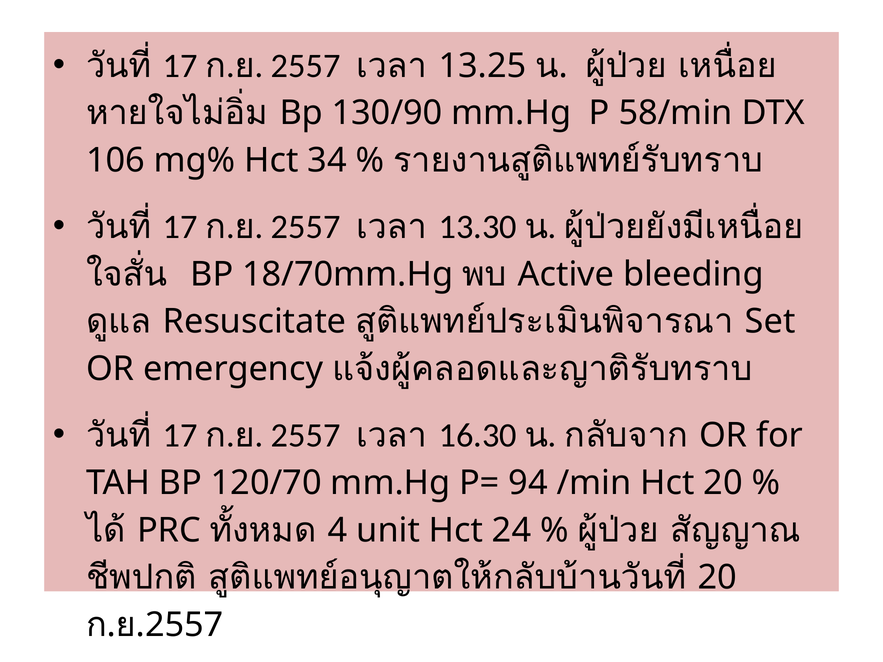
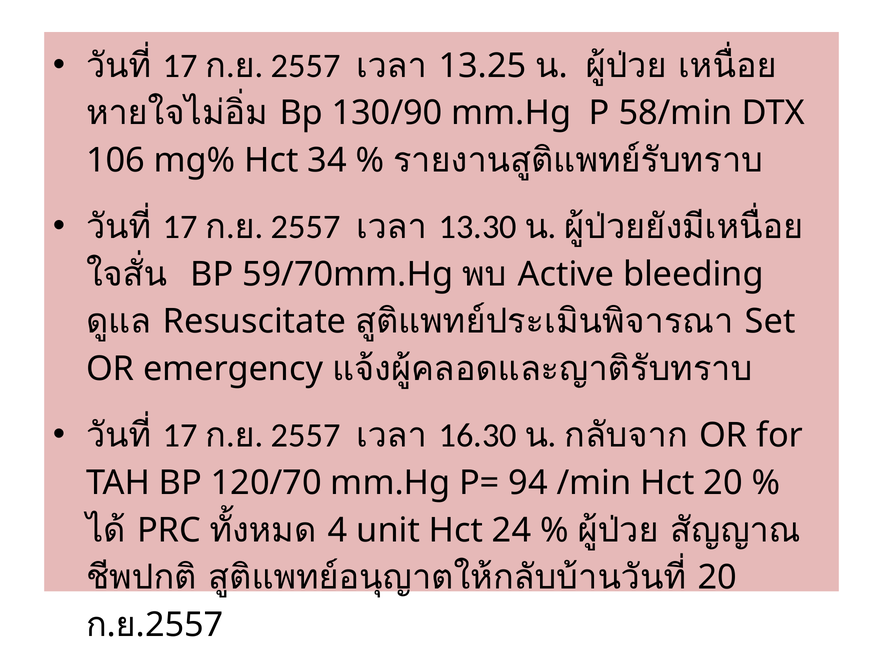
18/70mm.Hg: 18/70mm.Hg -> 59/70mm.Hg (348, 274)
